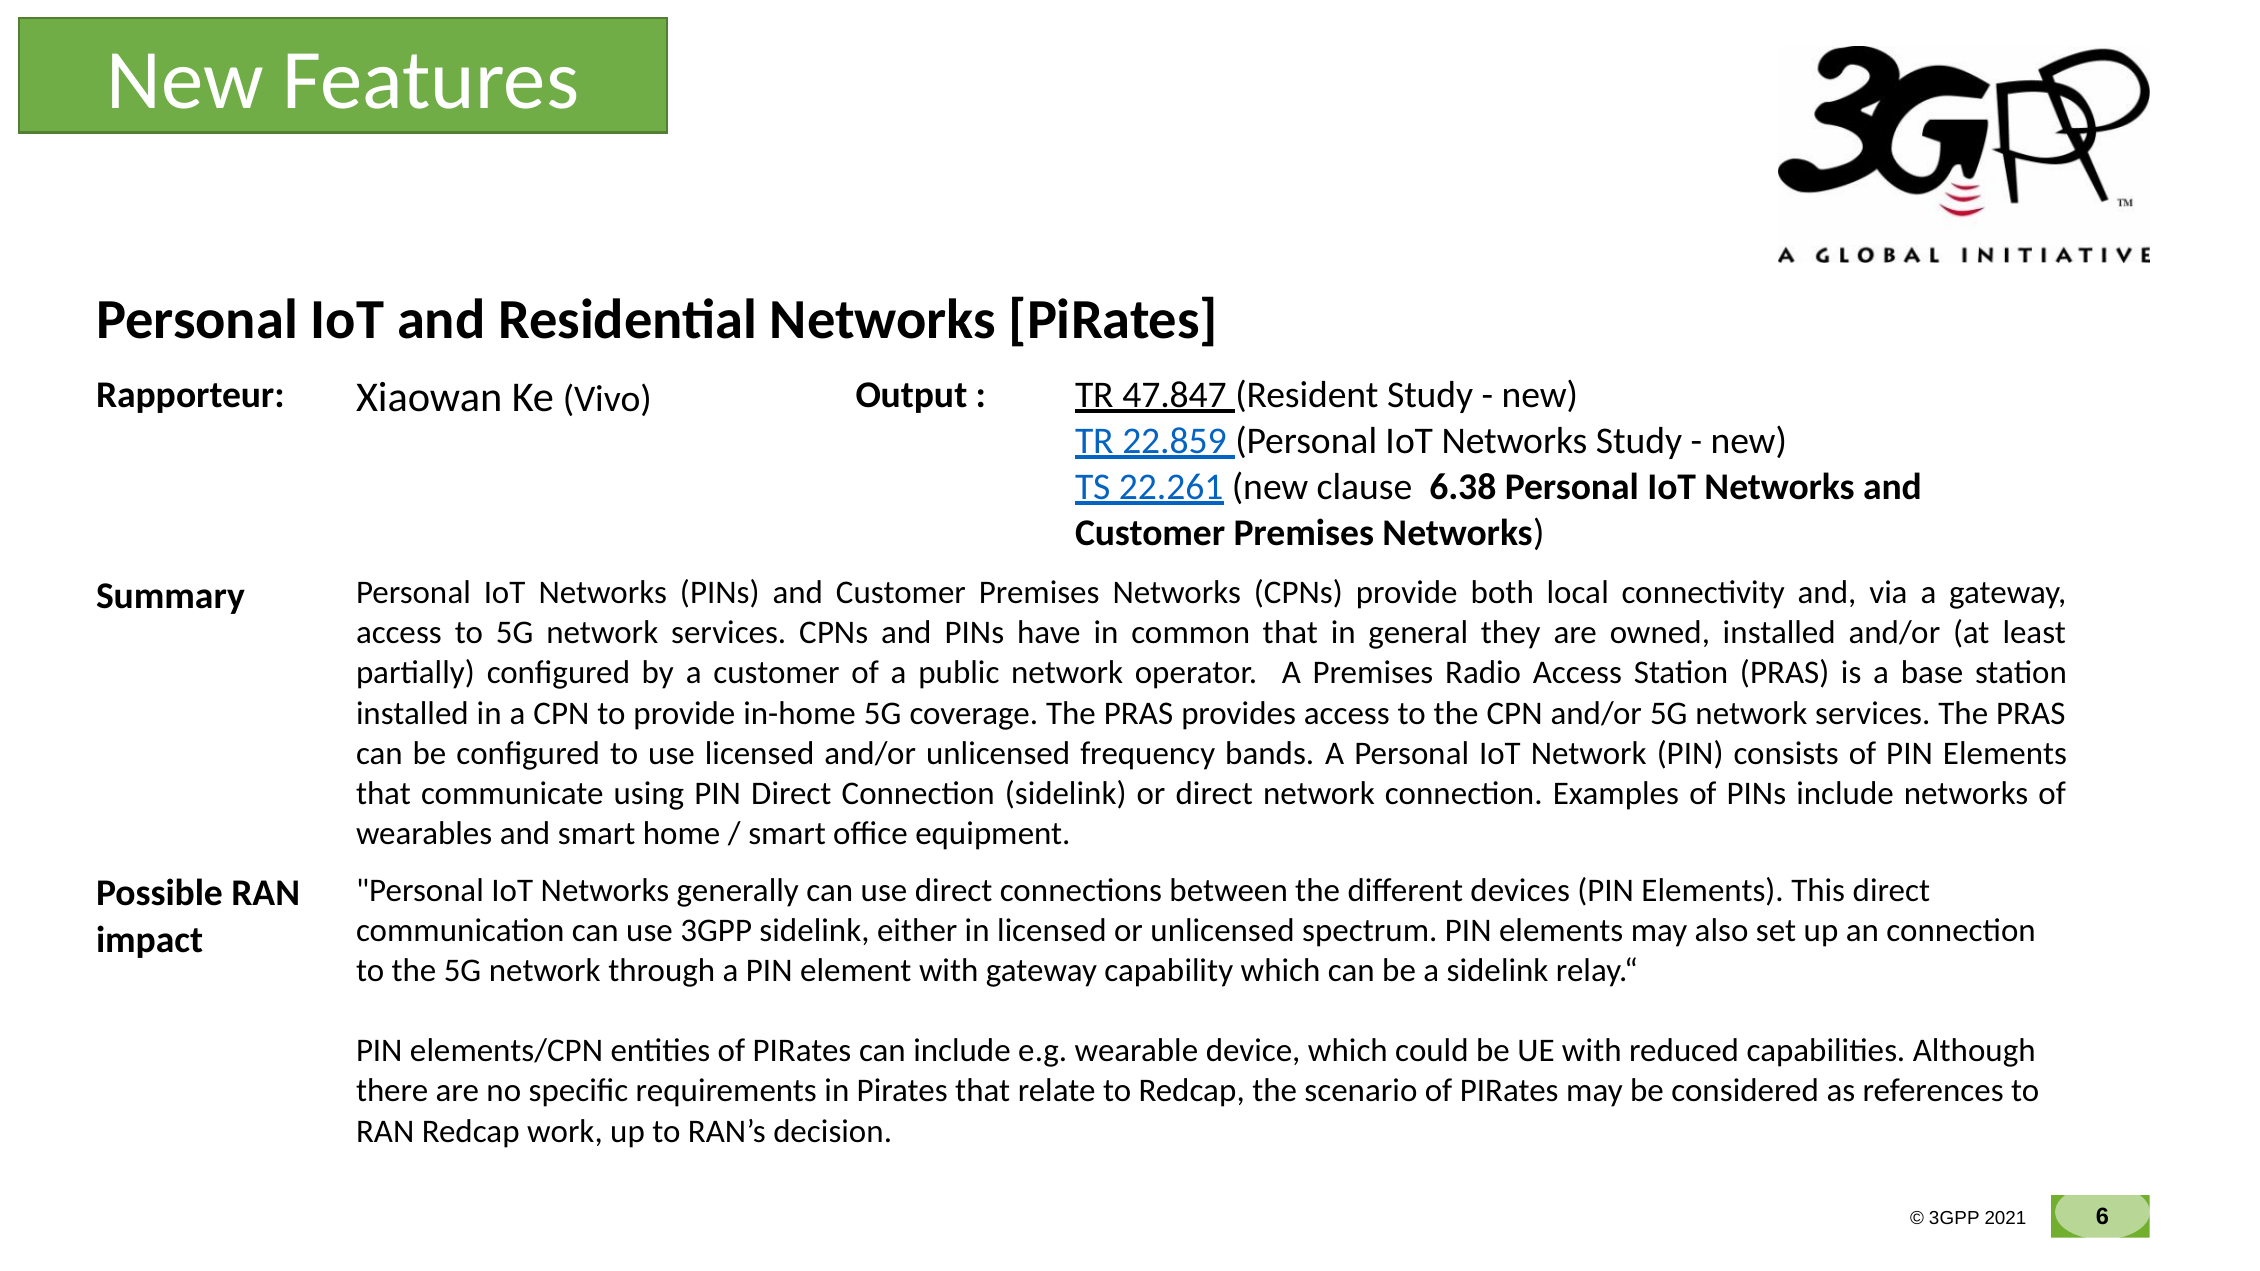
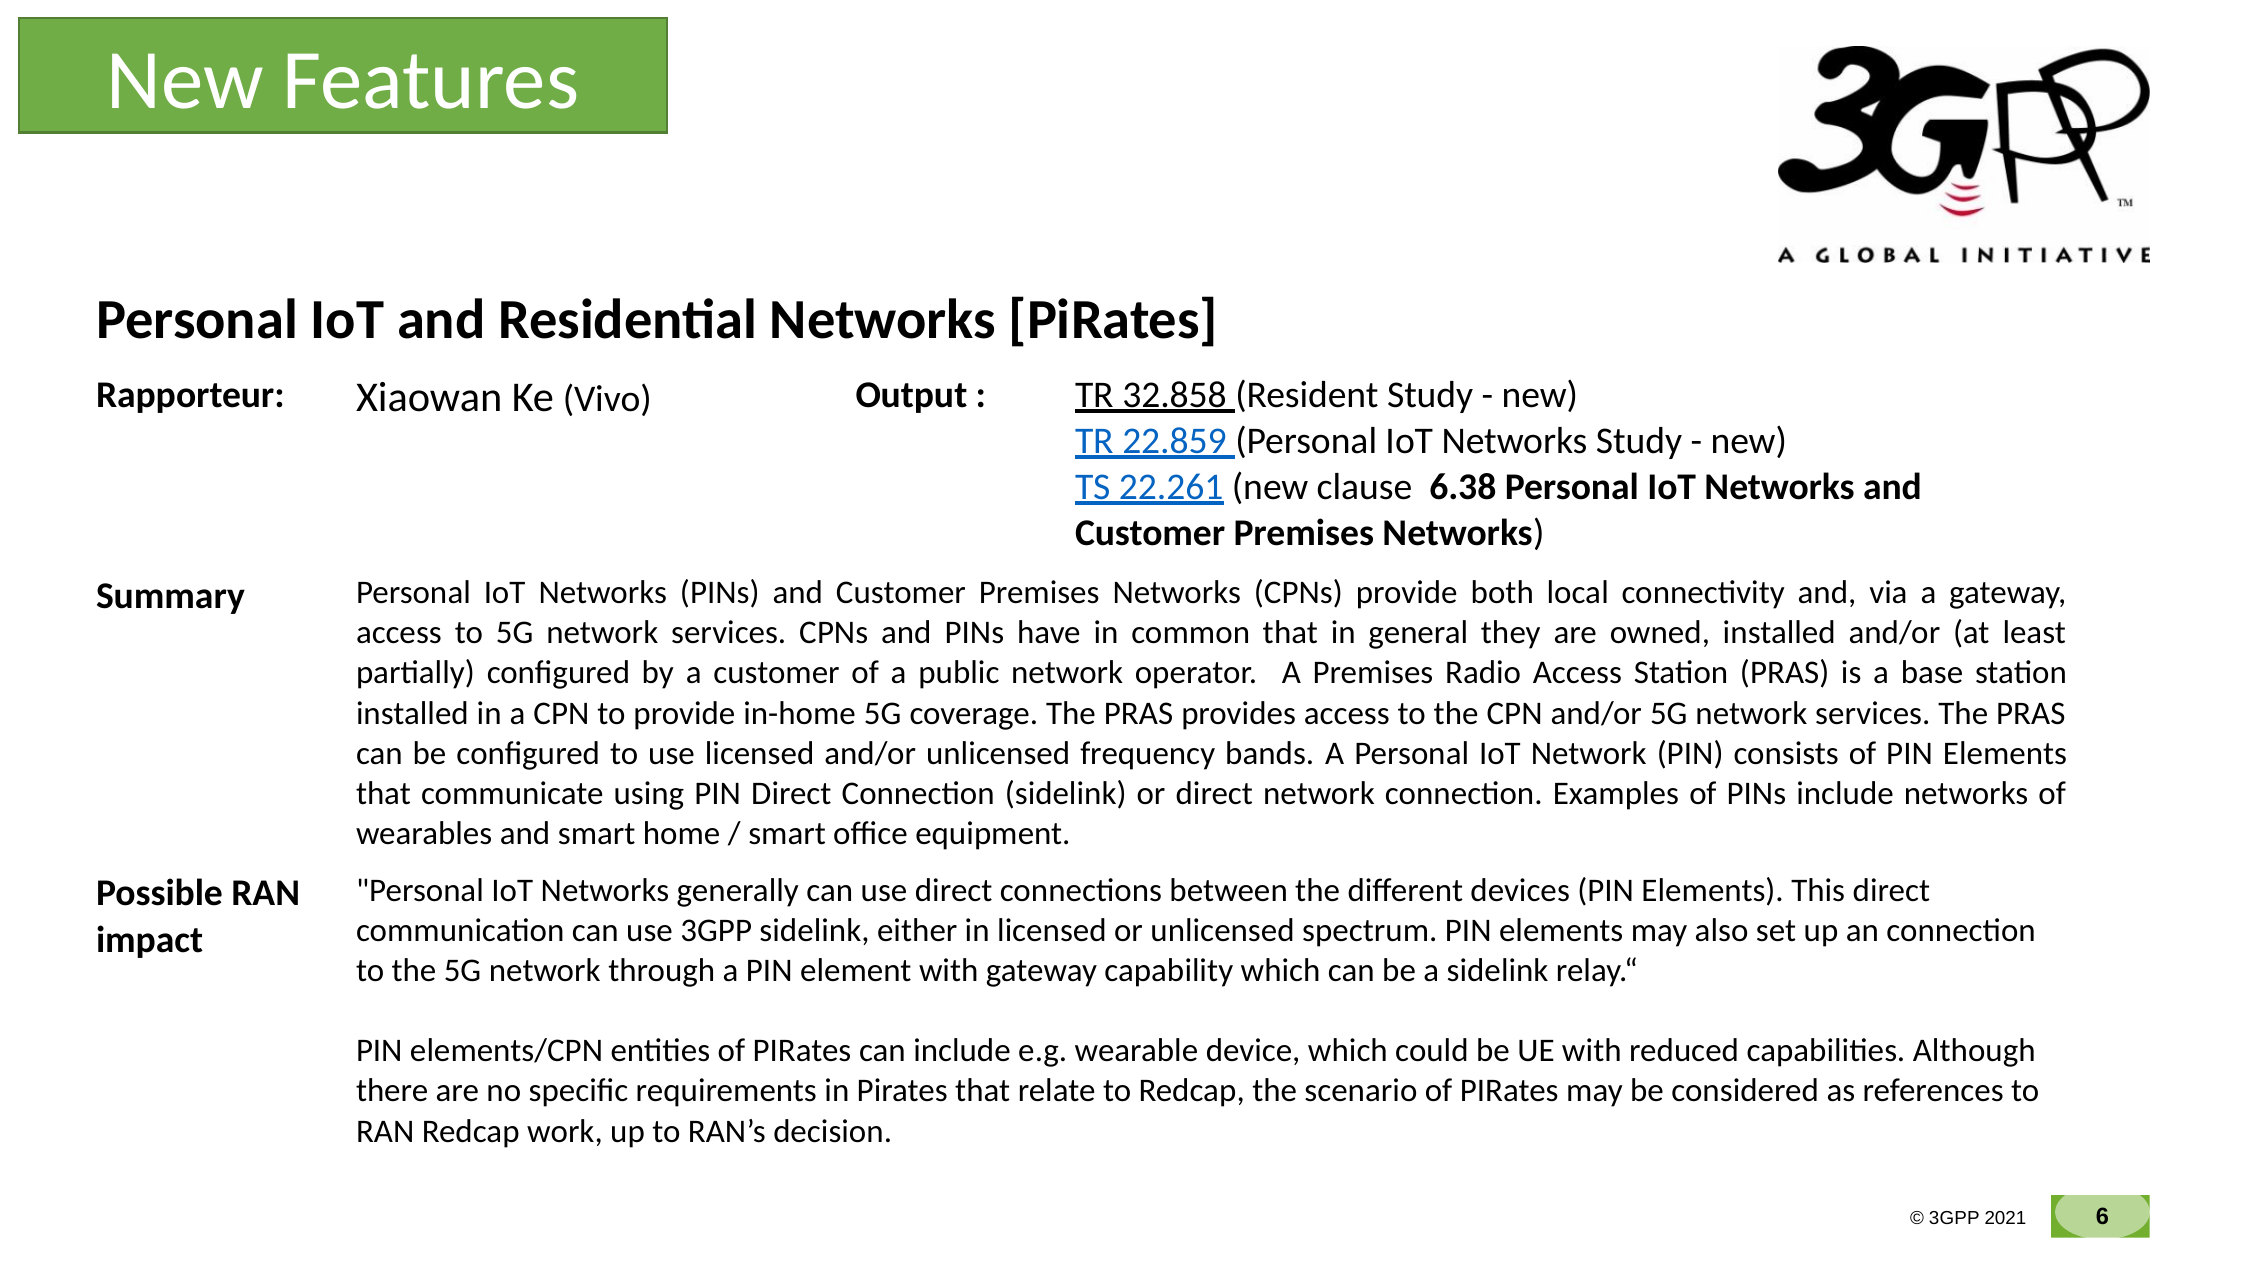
47.847: 47.847 -> 32.858 (1175, 395)
